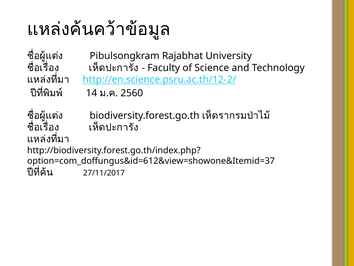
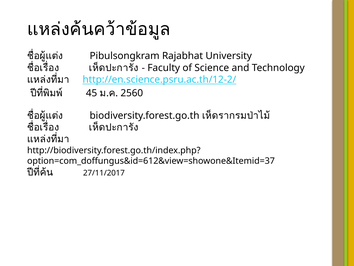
14: 14 -> 45 (92, 93)
